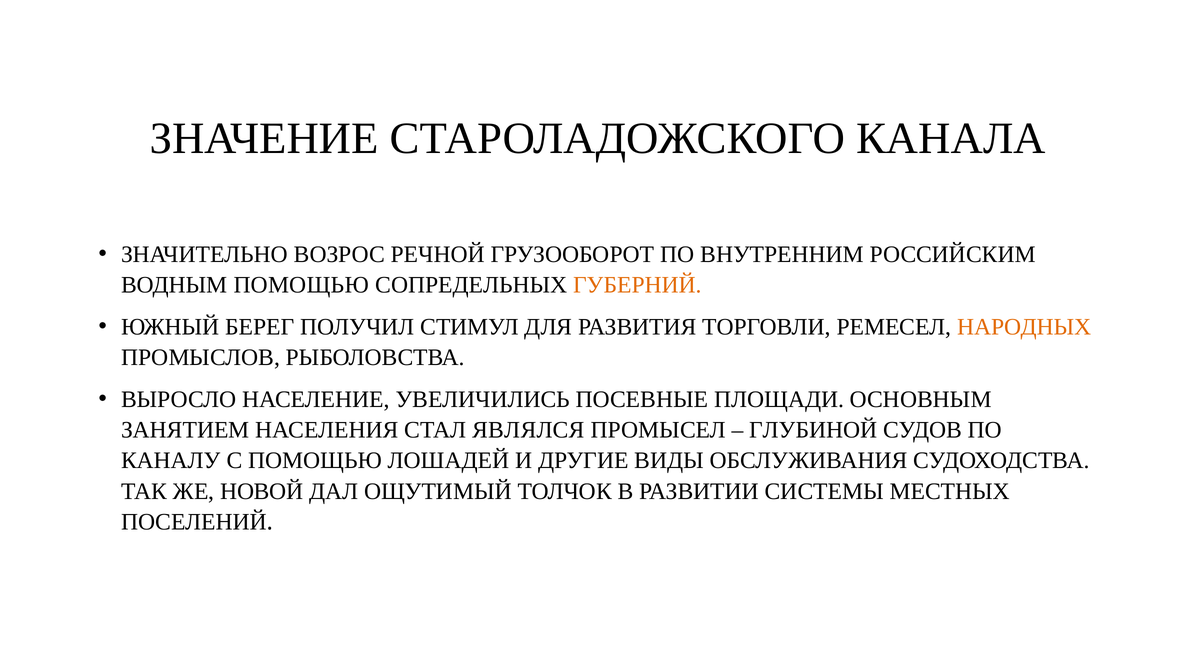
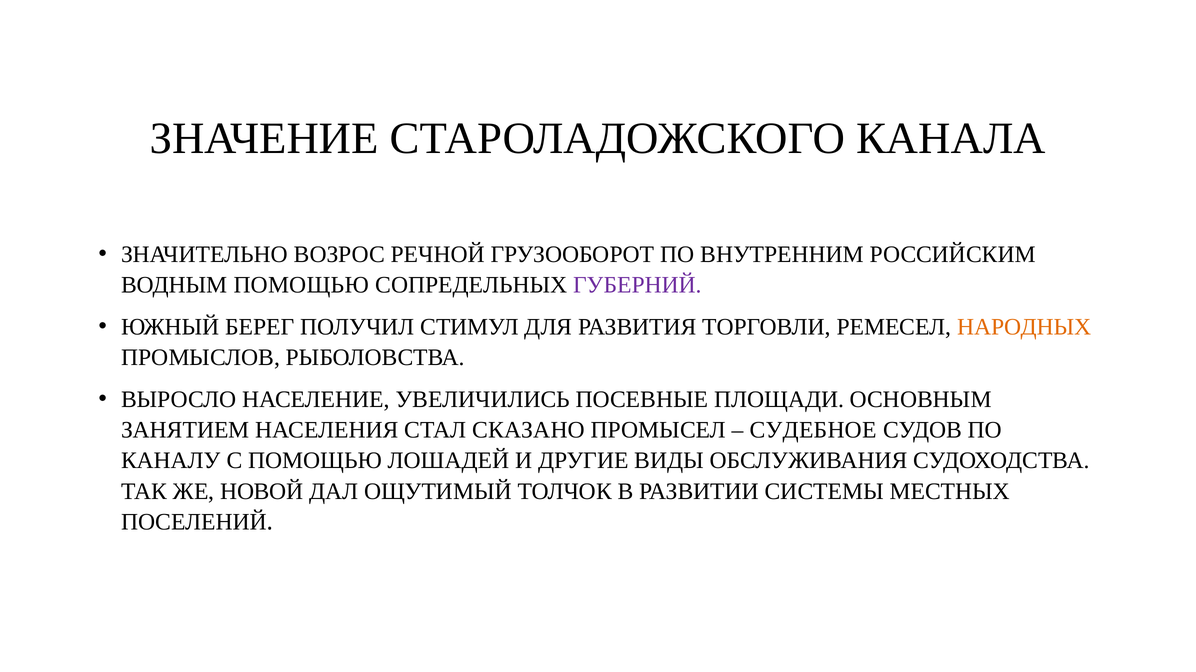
ГУБЕРНИЙ colour: orange -> purple (637, 285)
ЯВЛЯЛСЯ: ЯВЛЯЛСЯ -> СКАЗАНО (529, 430)
ГЛУБИНОЙ: ГЛУБИНОЙ -> СУДЕБНОЕ (813, 430)
